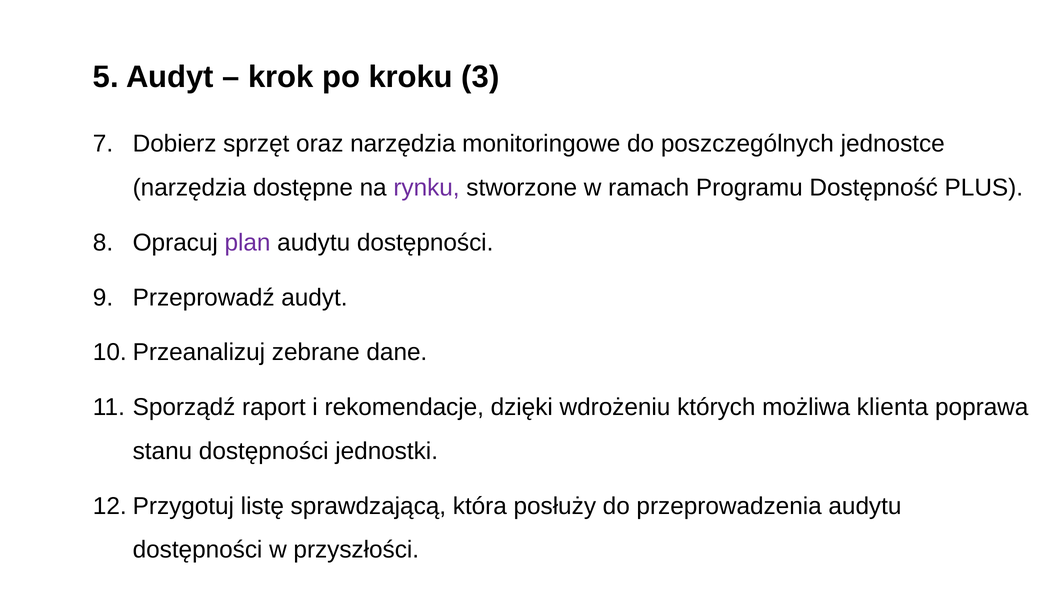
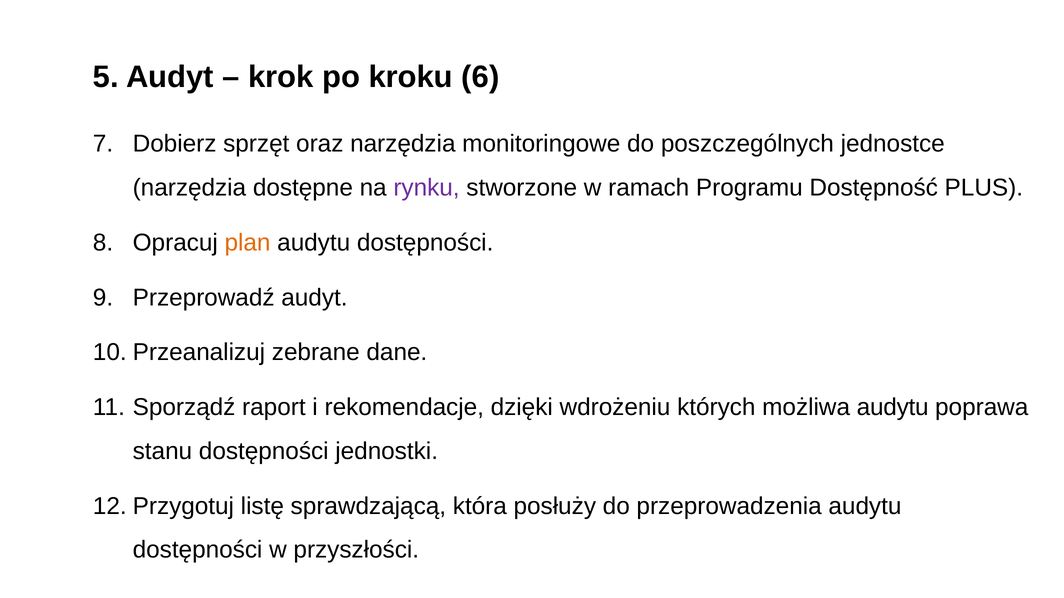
3: 3 -> 6 (480, 77)
plan colour: purple -> orange (247, 243)
możliwa klienta: klienta -> audytu (893, 408)
